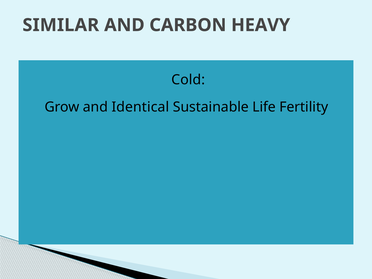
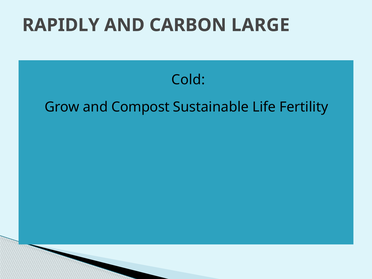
SIMILAR: SIMILAR -> RAPIDLY (61, 25)
HEAVY: HEAVY -> LARGE (260, 25)
Identical: Identical -> Compost (141, 107)
